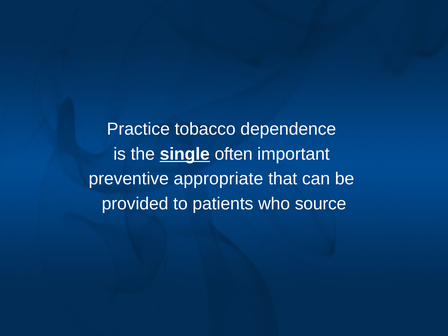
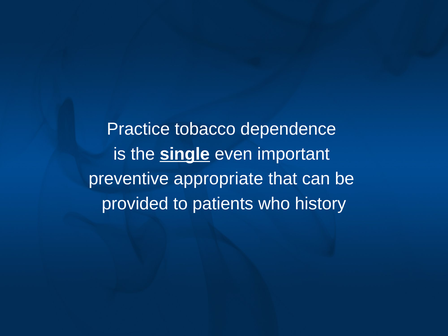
often: often -> even (234, 154)
source: source -> history (320, 204)
